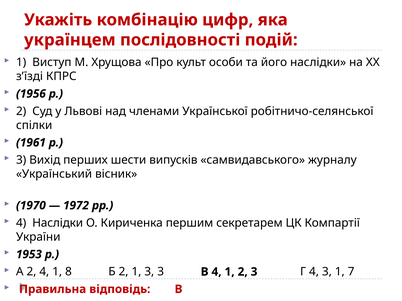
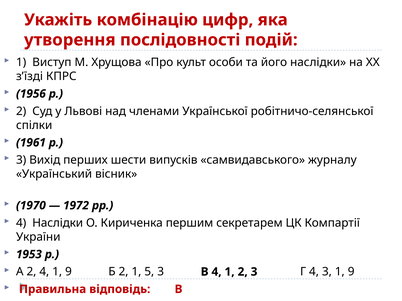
українцем: українцем -> утворення (70, 40)
4 1 8: 8 -> 9 (68, 272)
1 3: 3 -> 5 (149, 272)
3 1 7: 7 -> 9 (351, 272)
